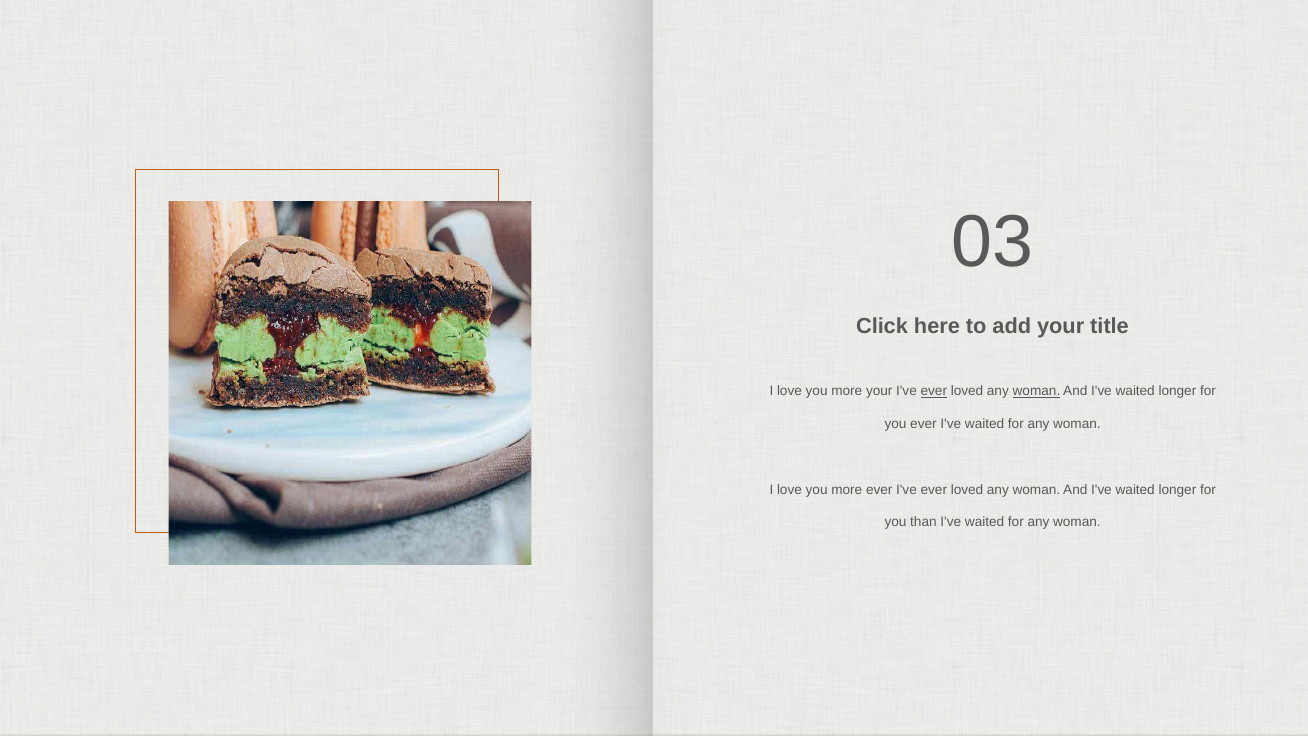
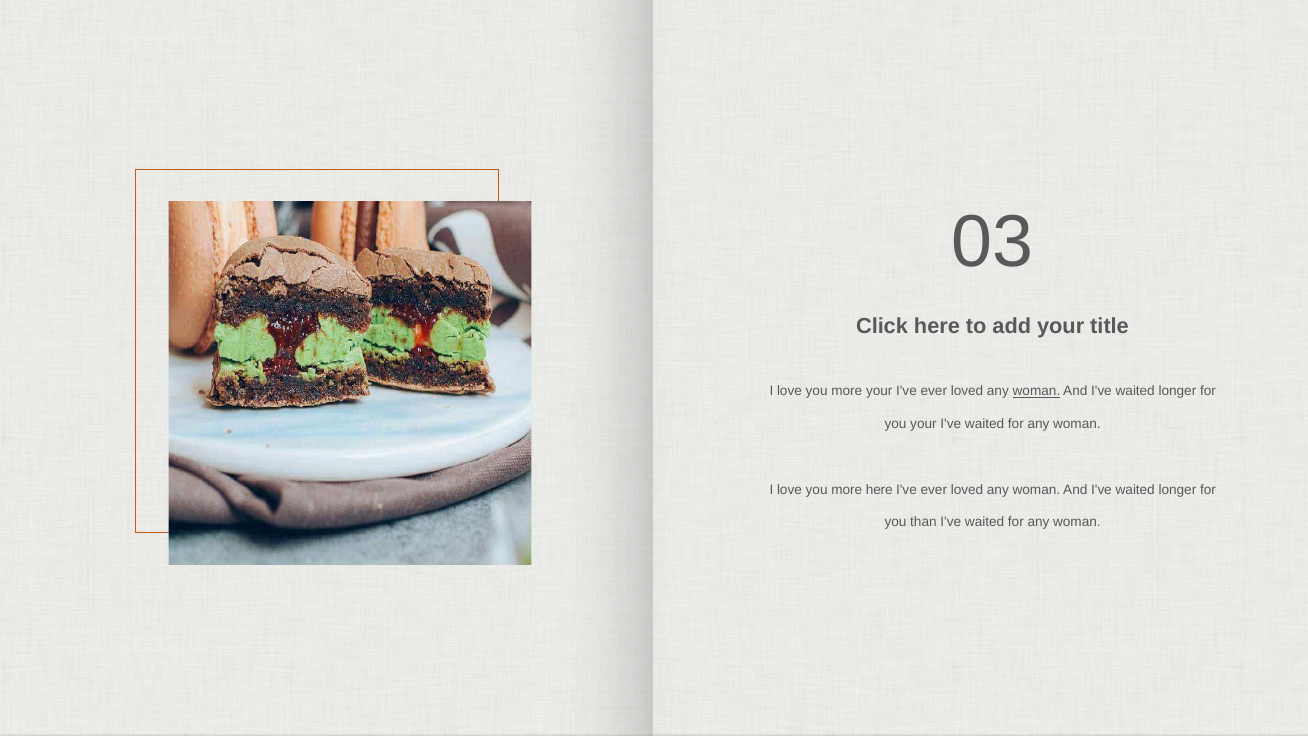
ever underline: present -> none (934, 391)
you ever: ever -> your (923, 424)
more ever: ever -> here (879, 490)
